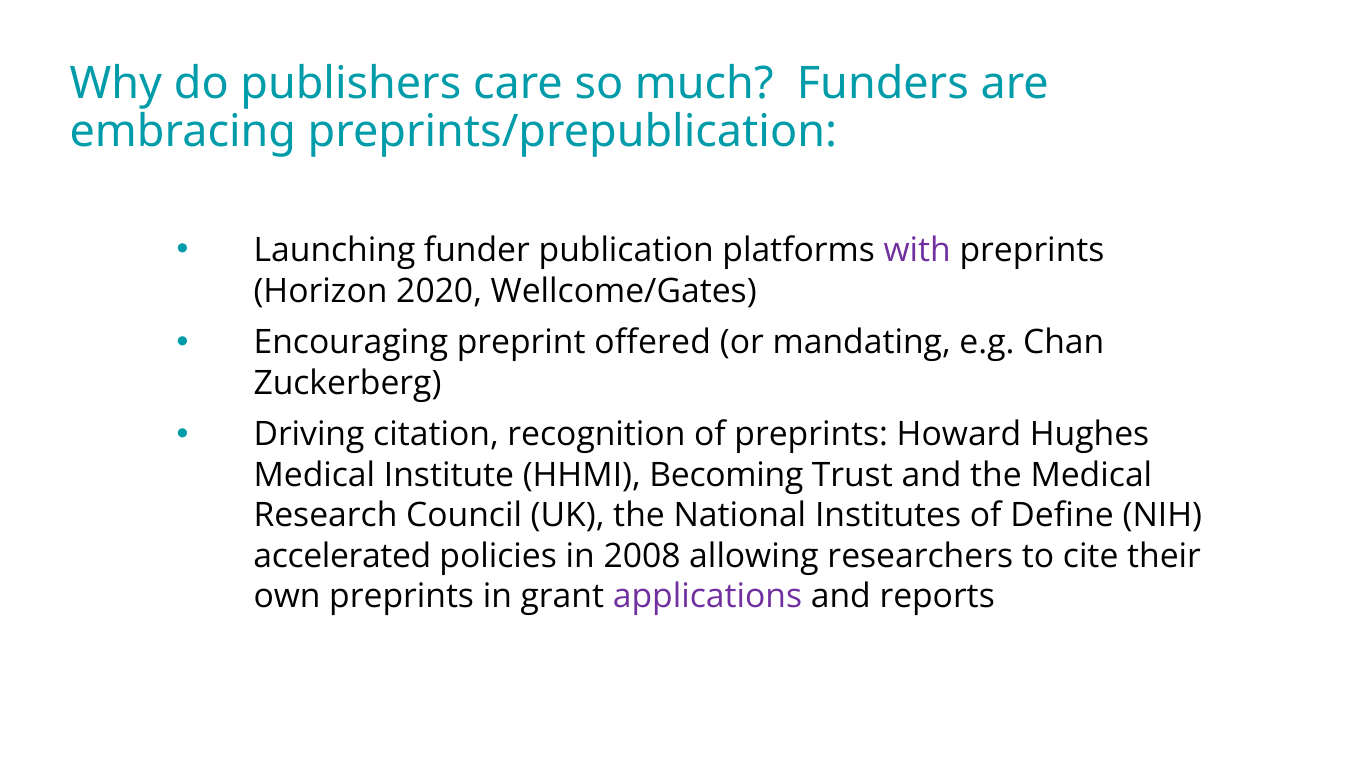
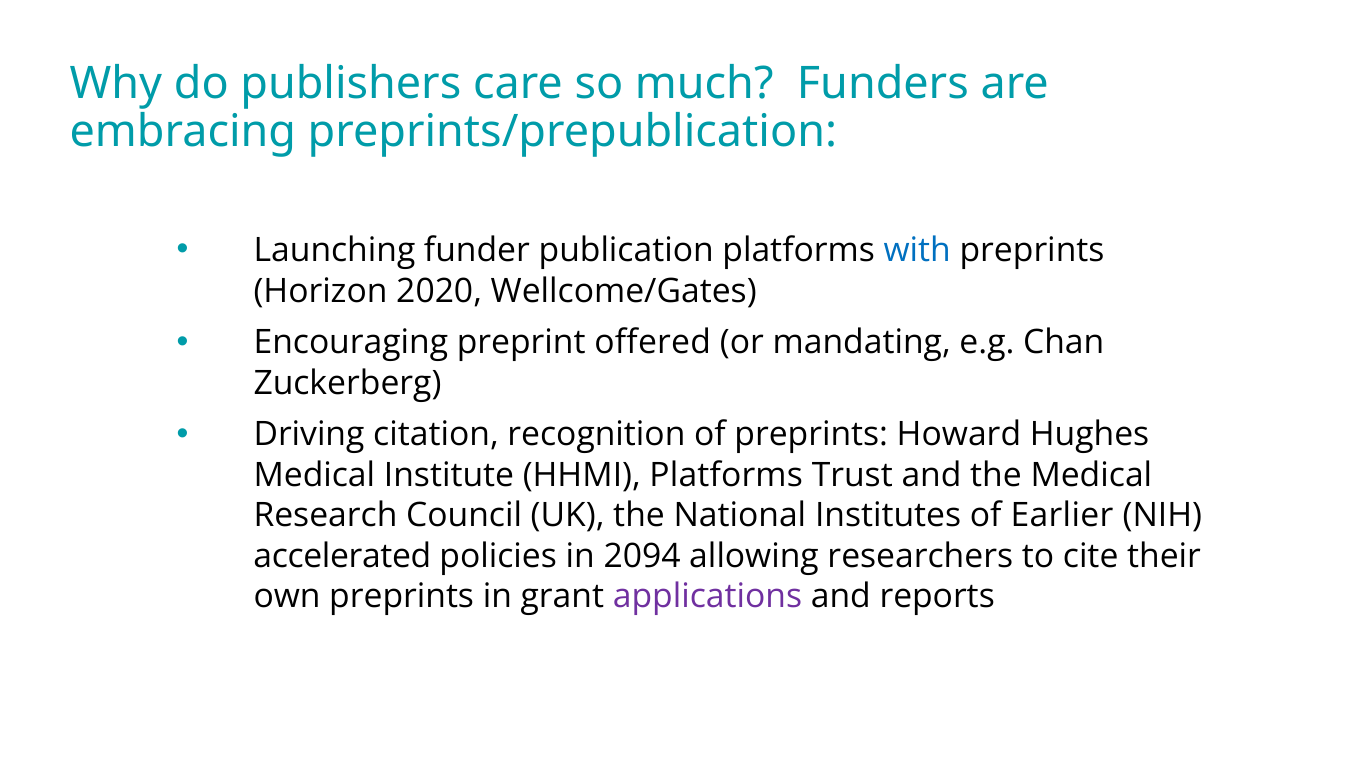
with colour: purple -> blue (917, 251)
HHMI Becoming: Becoming -> Platforms (726, 475)
Define: Define -> Earlier (1062, 516)
2008: 2008 -> 2094 (642, 556)
